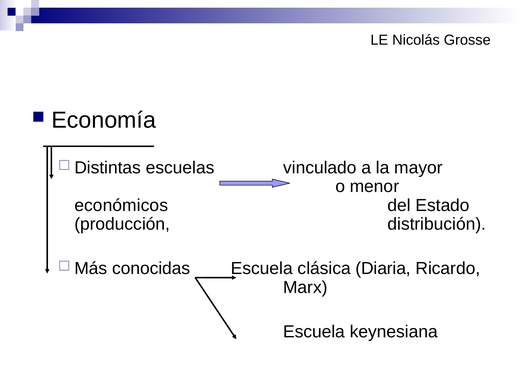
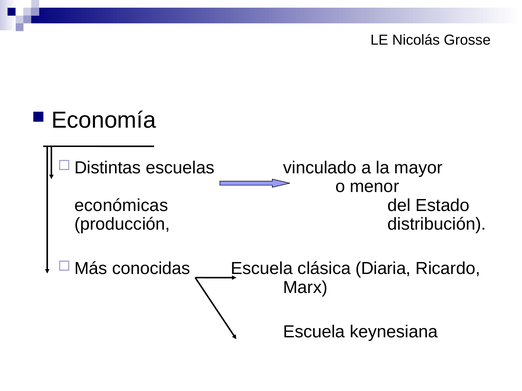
económicos: económicos -> económicas (121, 206)
